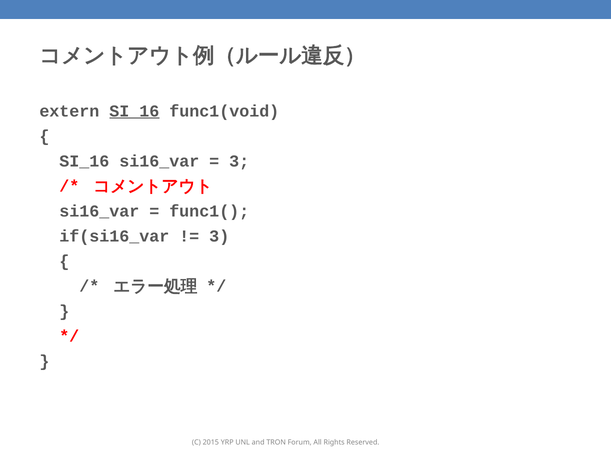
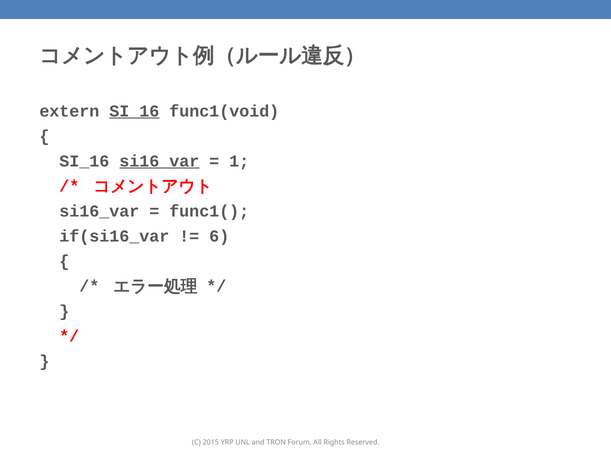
si16_var underline: none -> present (159, 161)
3: 3 -> 1 (239, 161)
3: 3 -> 6 (219, 236)
